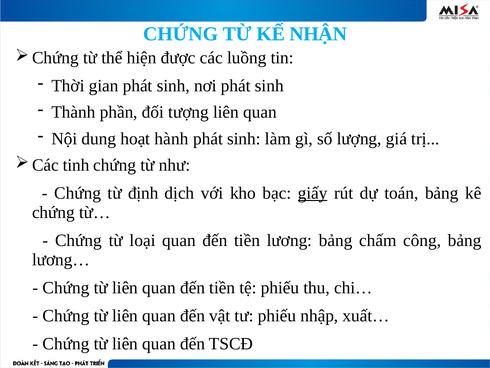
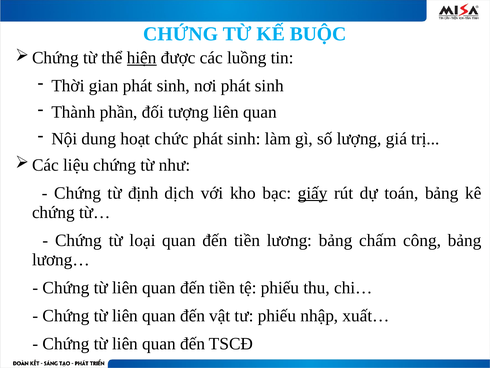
NHẬN: NHẬN -> BUỘC (318, 34)
hiện underline: none -> present (142, 58)
hành: hành -> chức (172, 138)
tinh: tinh -> liệu (76, 165)
